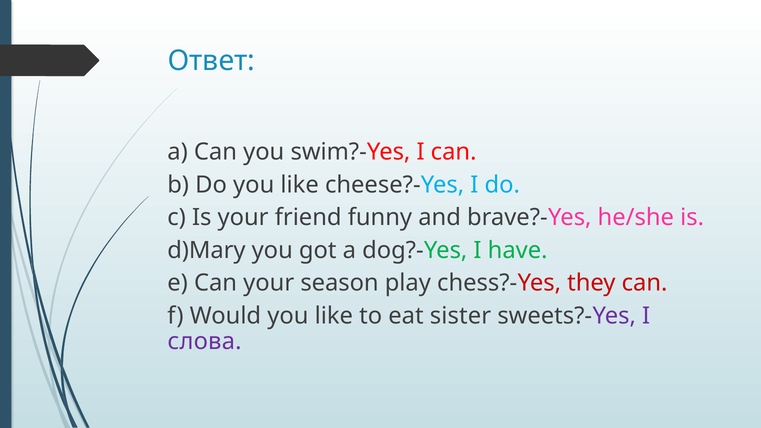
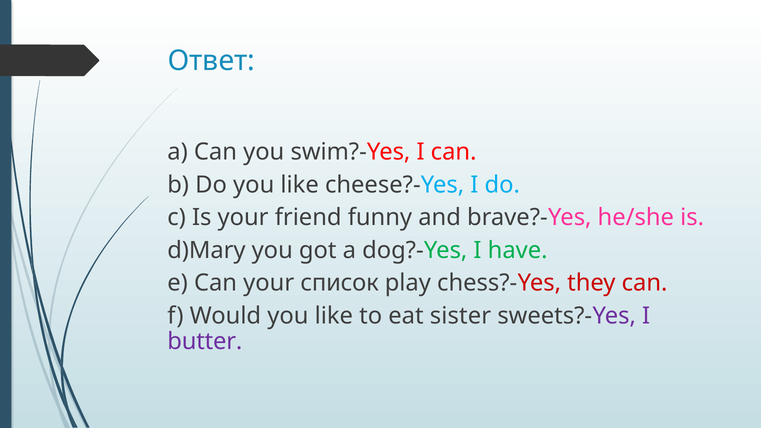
season: season -> список (340, 283)
слова: слова -> butter (205, 342)
